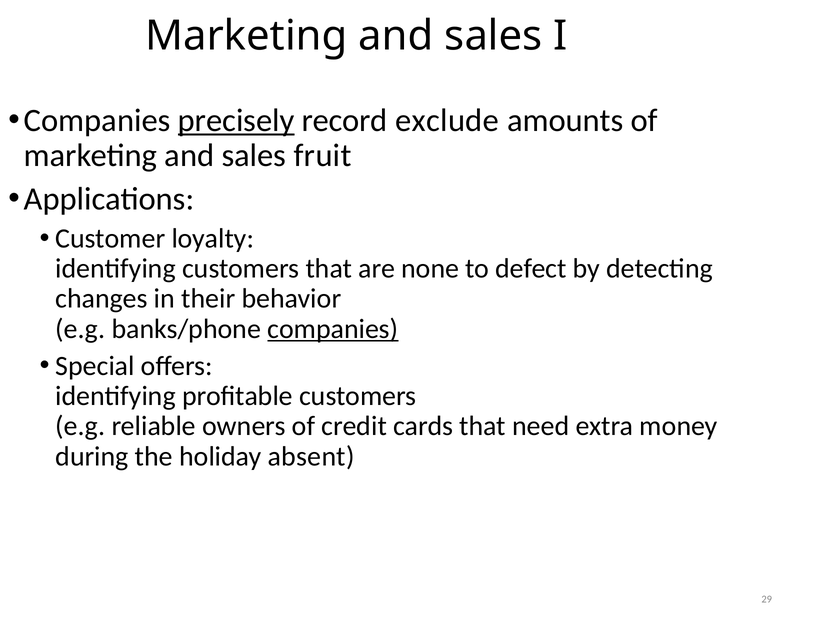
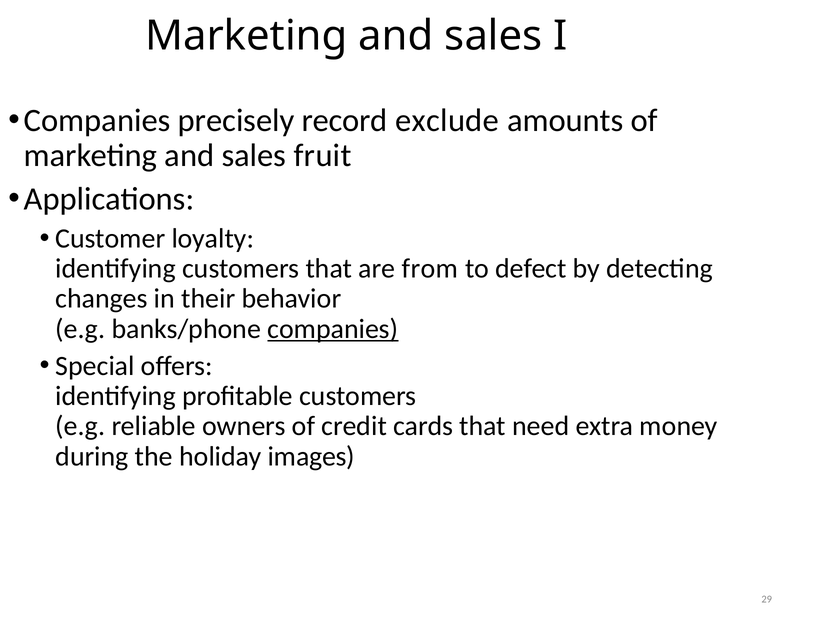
precisely underline: present -> none (236, 120)
none: none -> from (430, 269)
absent: absent -> images (311, 457)
